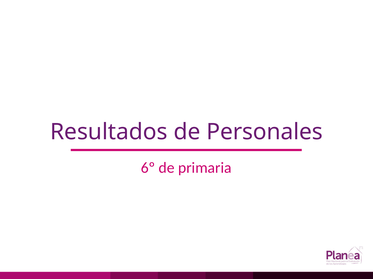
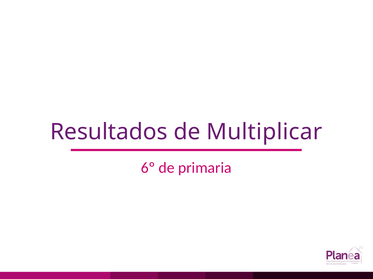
Personales: Personales -> Multiplicar (264, 132)
